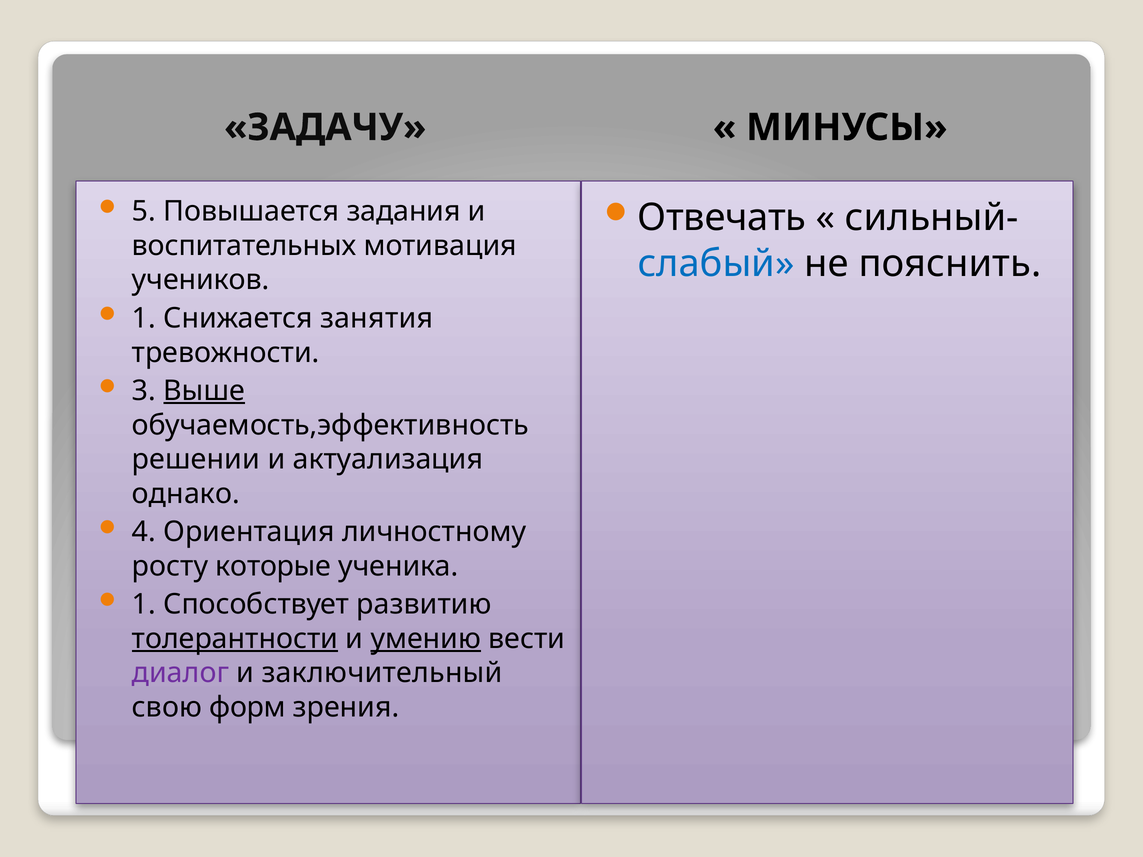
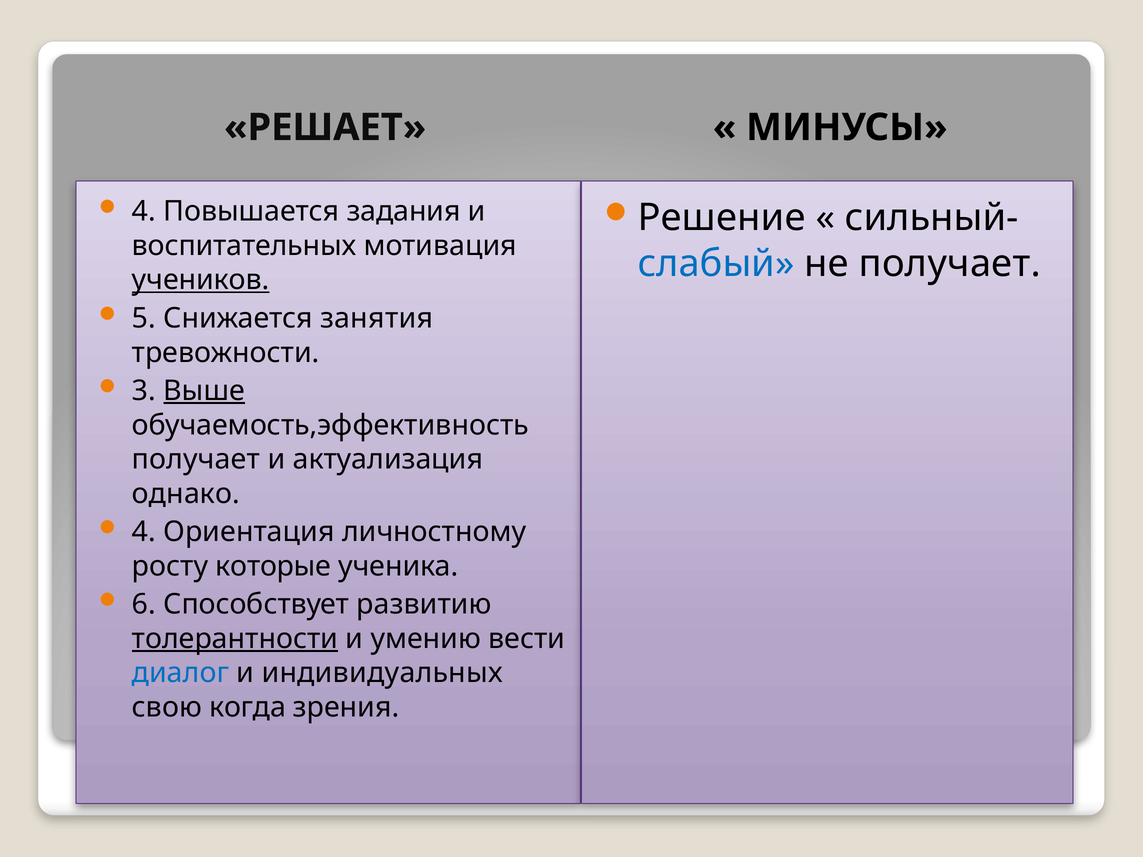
ЗАДАЧУ: ЗАДАЧУ -> РЕШАЕТ (325, 128)
5: 5 -> 4 (144, 212)
Отвечать: Отвечать -> Решение (722, 218)
не пояснить: пояснить -> получает (950, 264)
учеников underline: none -> present (201, 280)
1: 1 -> 5 (144, 318)
решении: решении -> получает (196, 460)
1: 1 -> 6 (144, 605)
умению underline: present -> none (426, 639)
диалог colour: purple -> blue (181, 673)
заключительный: заключительный -> индивидуальных (382, 673)
форм: форм -> когда (248, 707)
